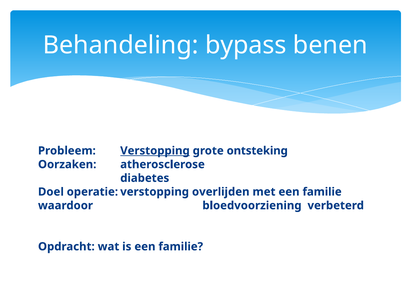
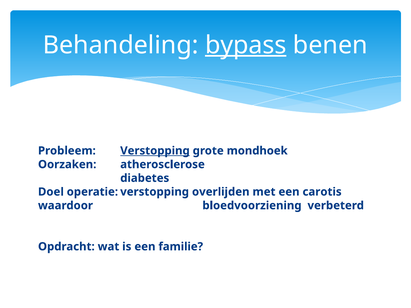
bypass underline: none -> present (246, 45)
ontsteking: ontsteking -> mondhoek (257, 151)
met een familie: familie -> carotis (322, 192)
